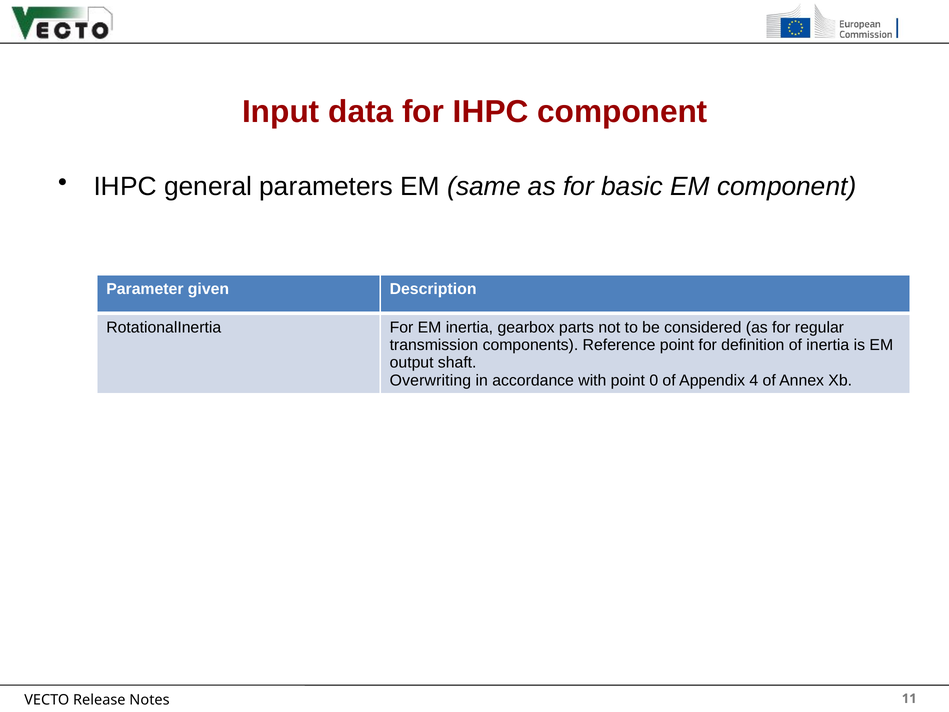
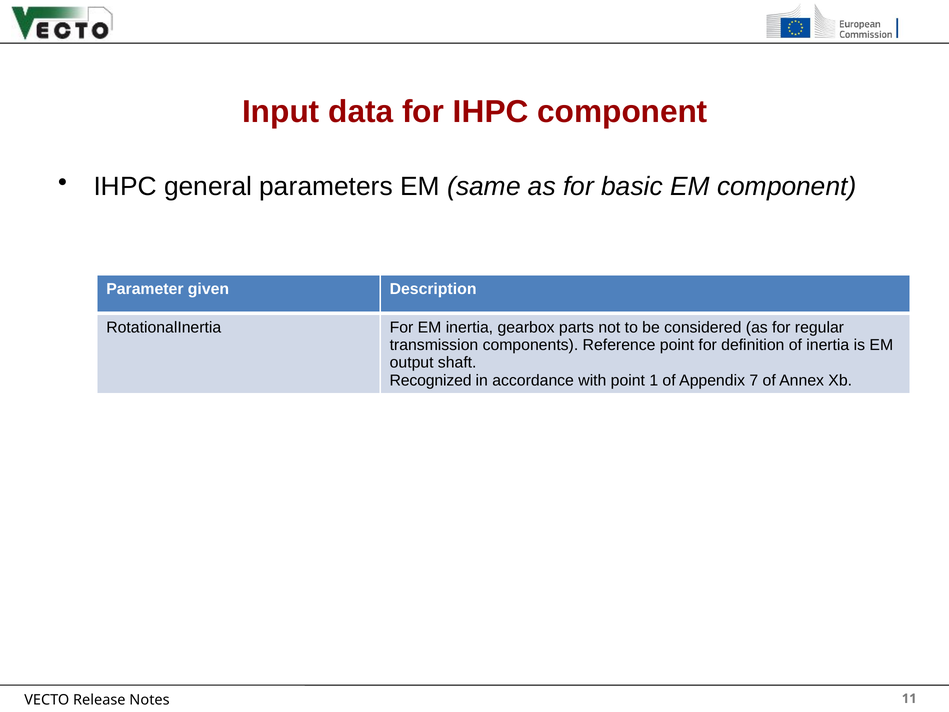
Overwriting: Overwriting -> Recognized (431, 380)
0: 0 -> 1 (654, 380)
4: 4 -> 7 (754, 380)
